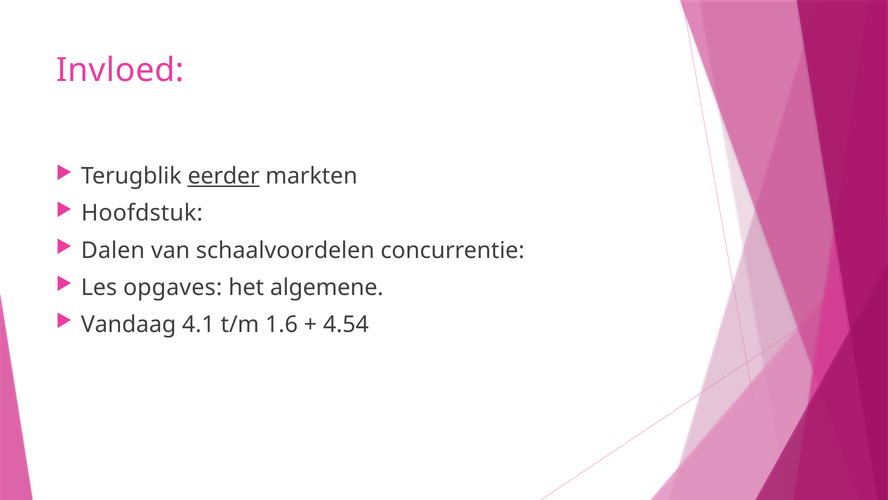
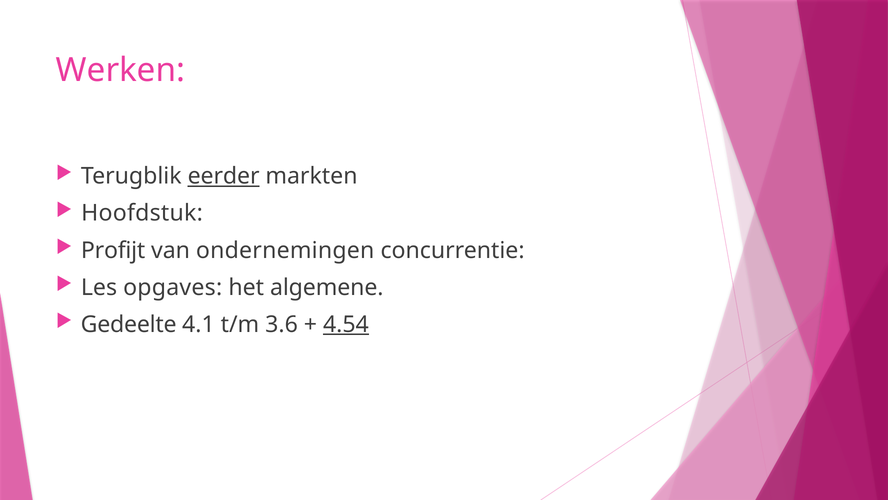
Invloed: Invloed -> Werken (121, 70)
Dalen: Dalen -> Profijt (113, 250)
schaalvoordelen: schaalvoordelen -> ondernemingen (285, 250)
Vandaag: Vandaag -> Gedeelte (129, 324)
1.6: 1.6 -> 3.6 (282, 324)
4.54 underline: none -> present (346, 324)
